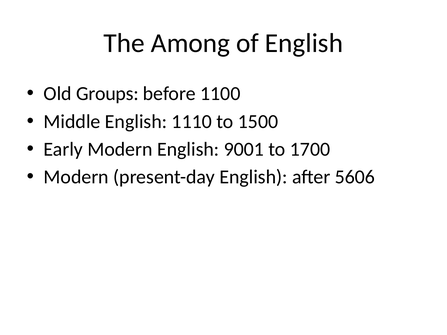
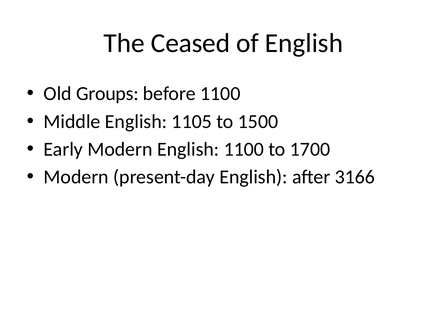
Among: Among -> Ceased (191, 43)
1110: 1110 -> 1105 (192, 122)
English 9001: 9001 -> 1100 (244, 149)
5606: 5606 -> 3166 (355, 177)
